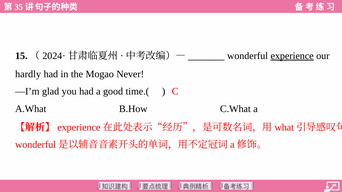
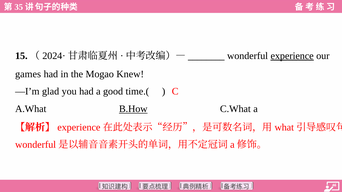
hardly: hardly -> games (28, 74)
Never: Never -> Knew (130, 74)
B.How underline: none -> present (133, 109)
